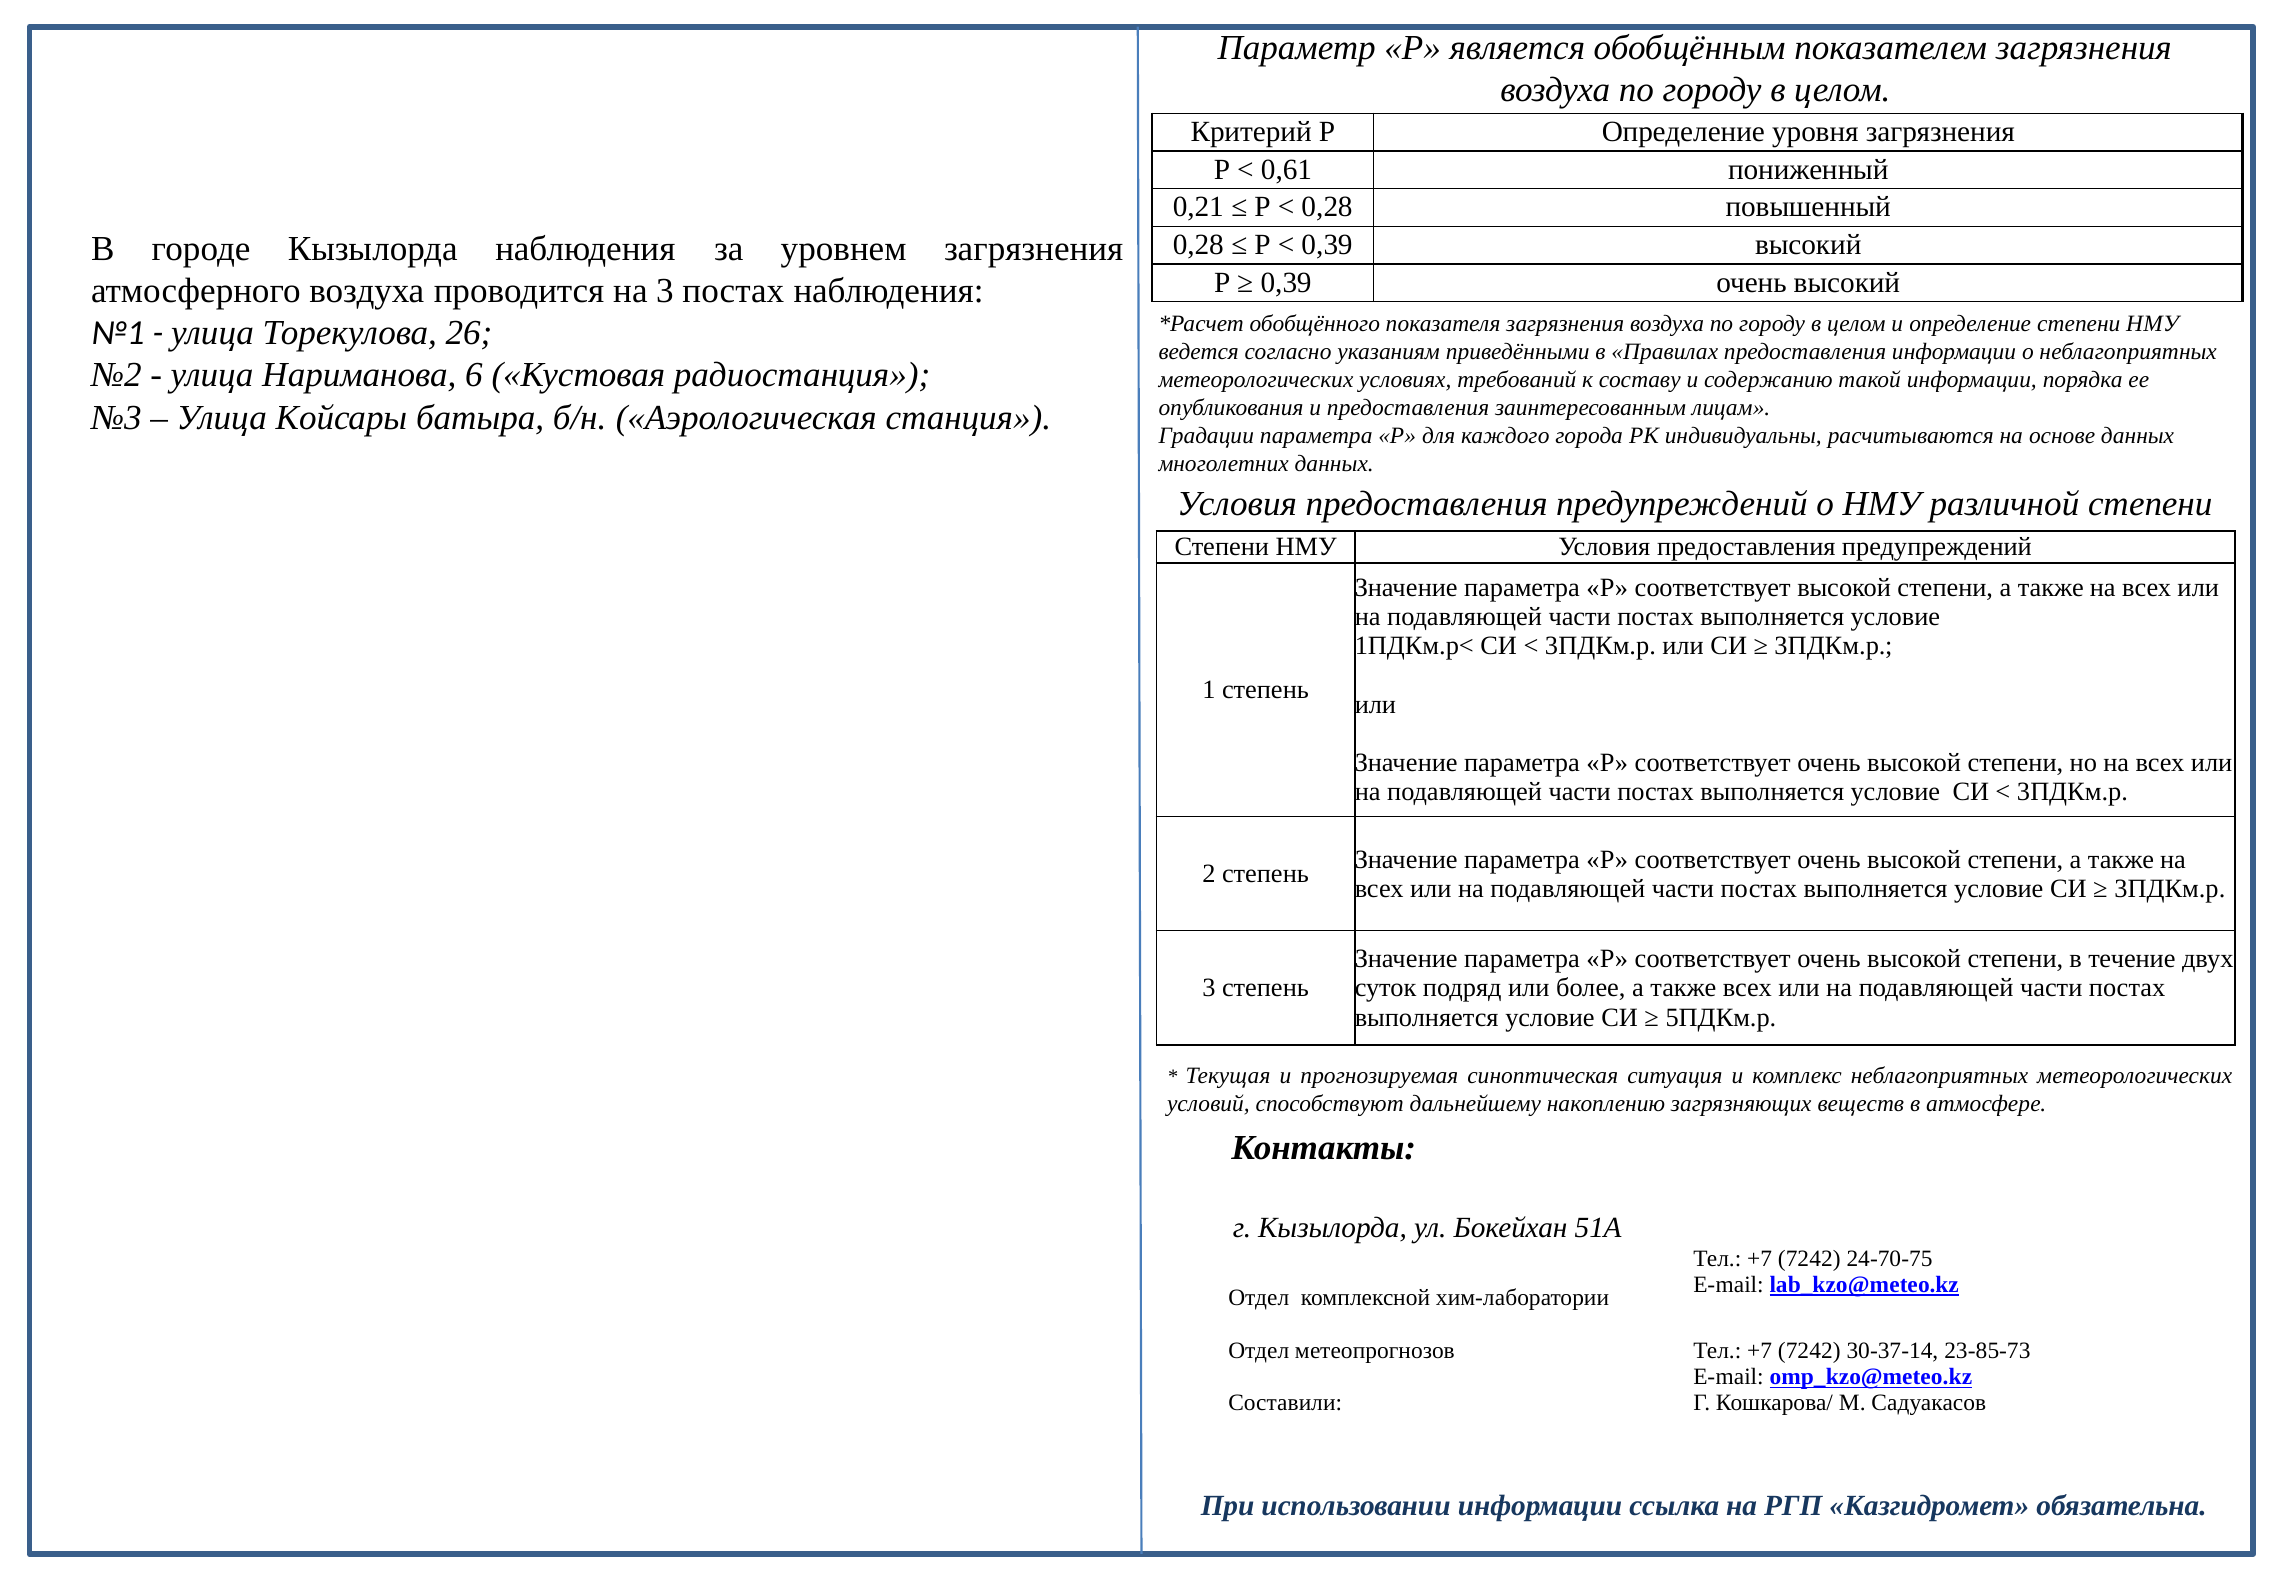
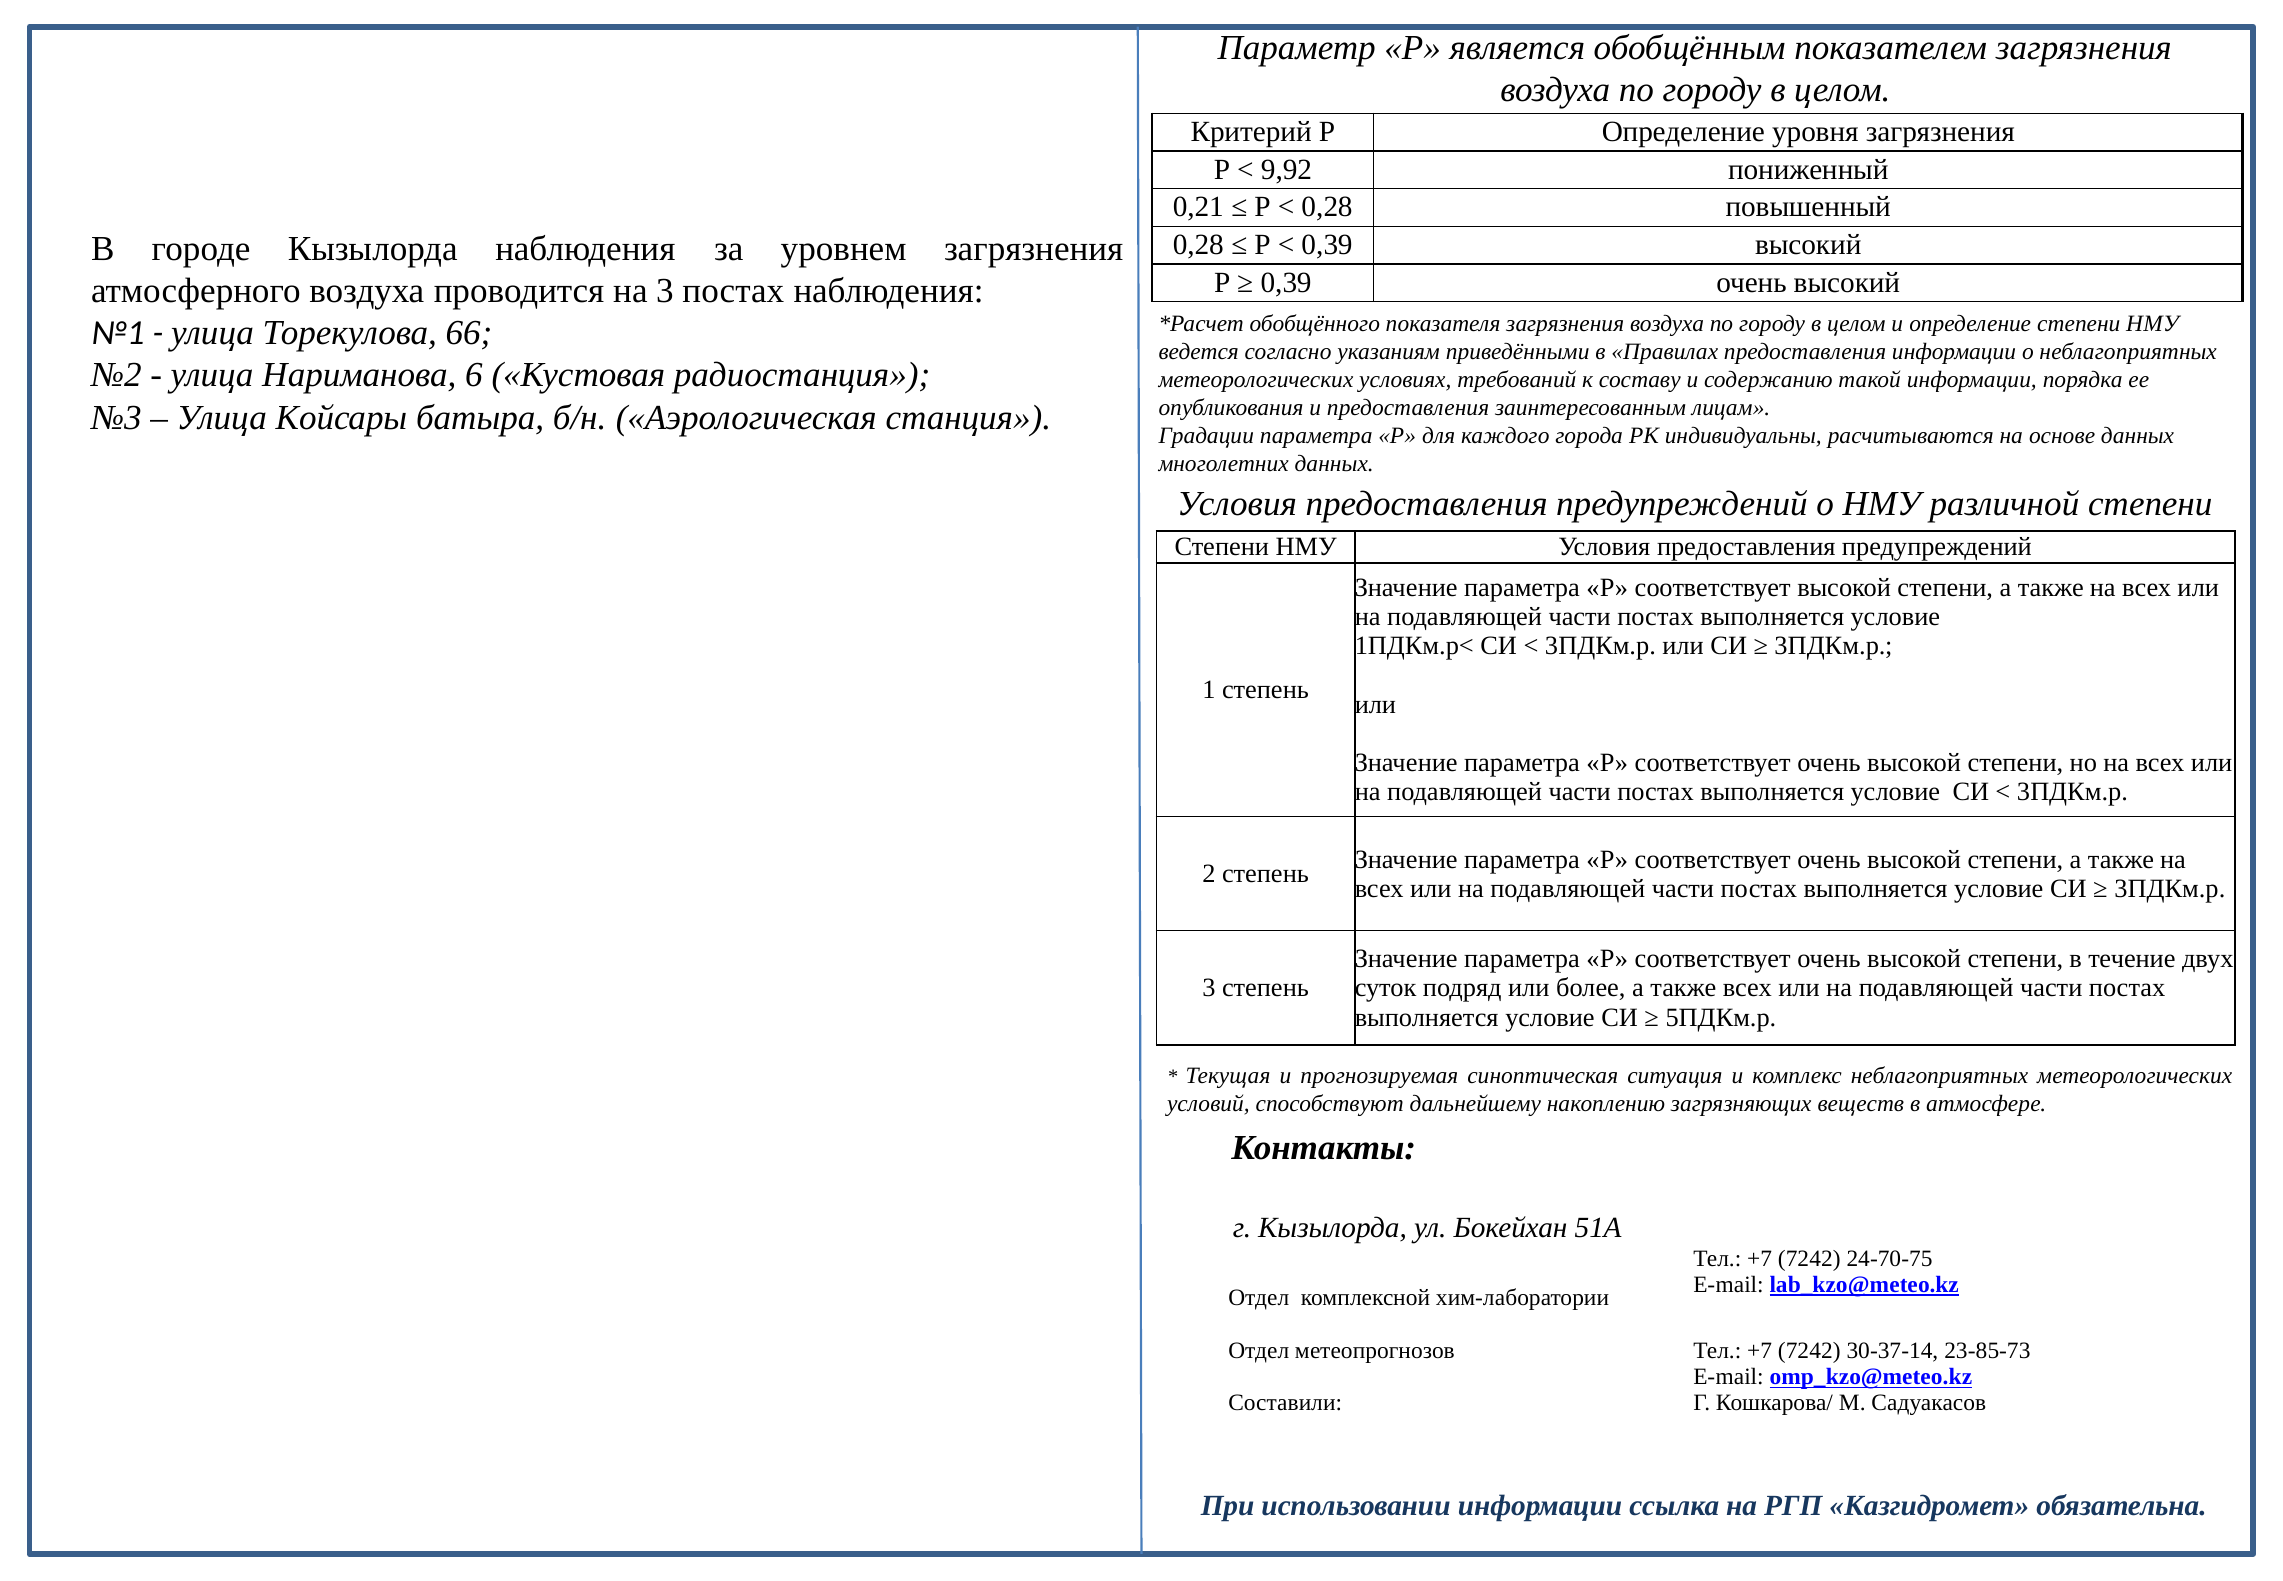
0,61: 0,61 -> 9,92 (1286, 170)
26: 26 -> 66 (469, 333)
